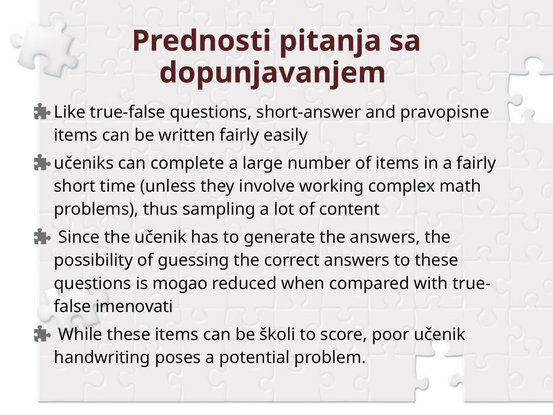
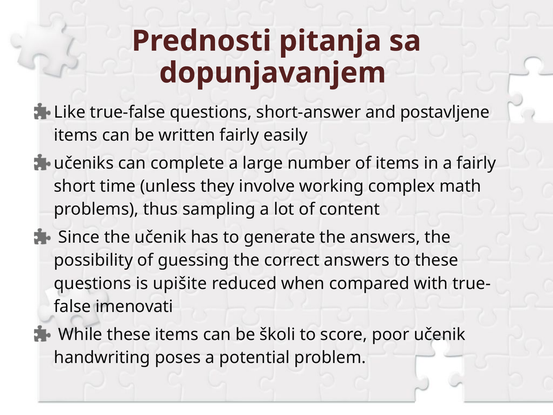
pravopisne: pravopisne -> postavljene (445, 112)
mogao: mogao -> upišite (180, 283)
